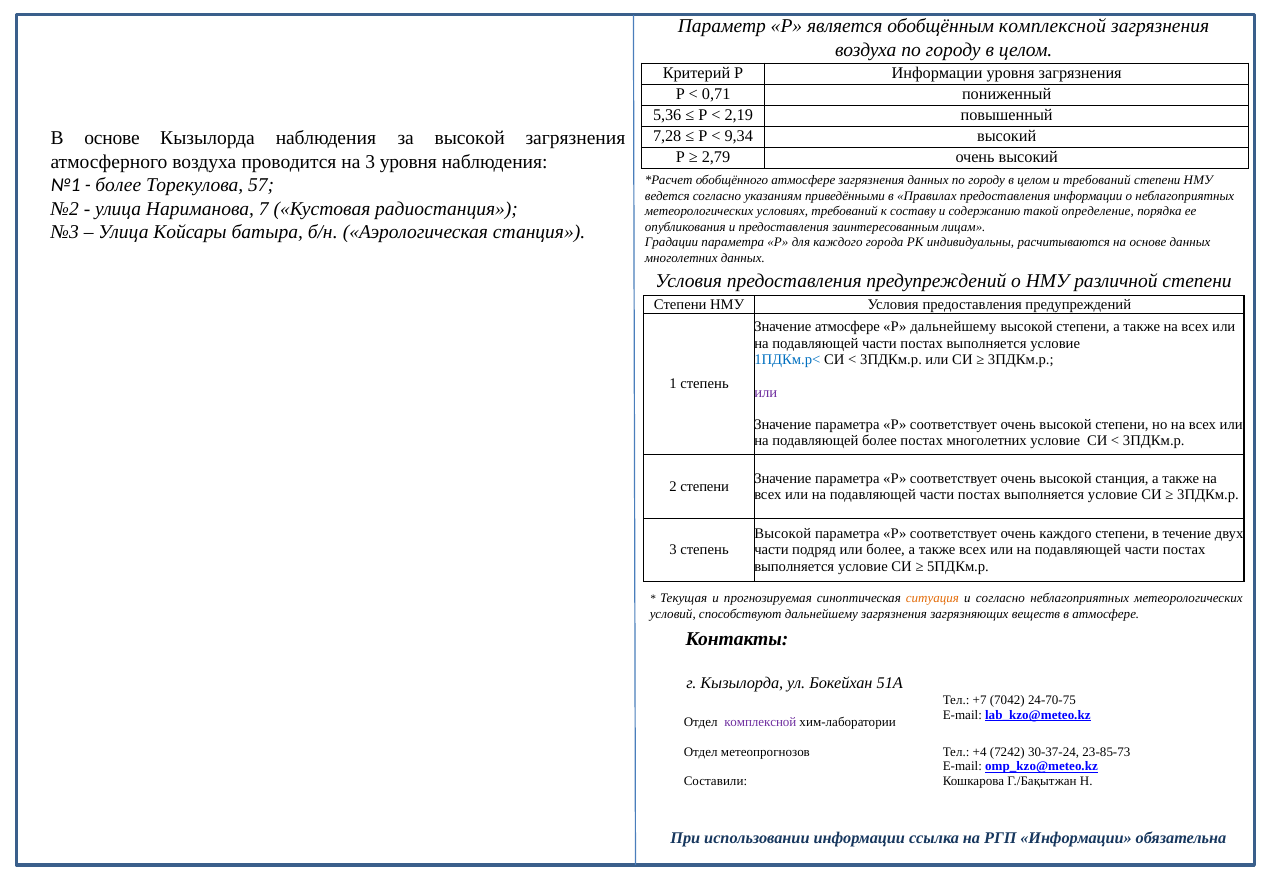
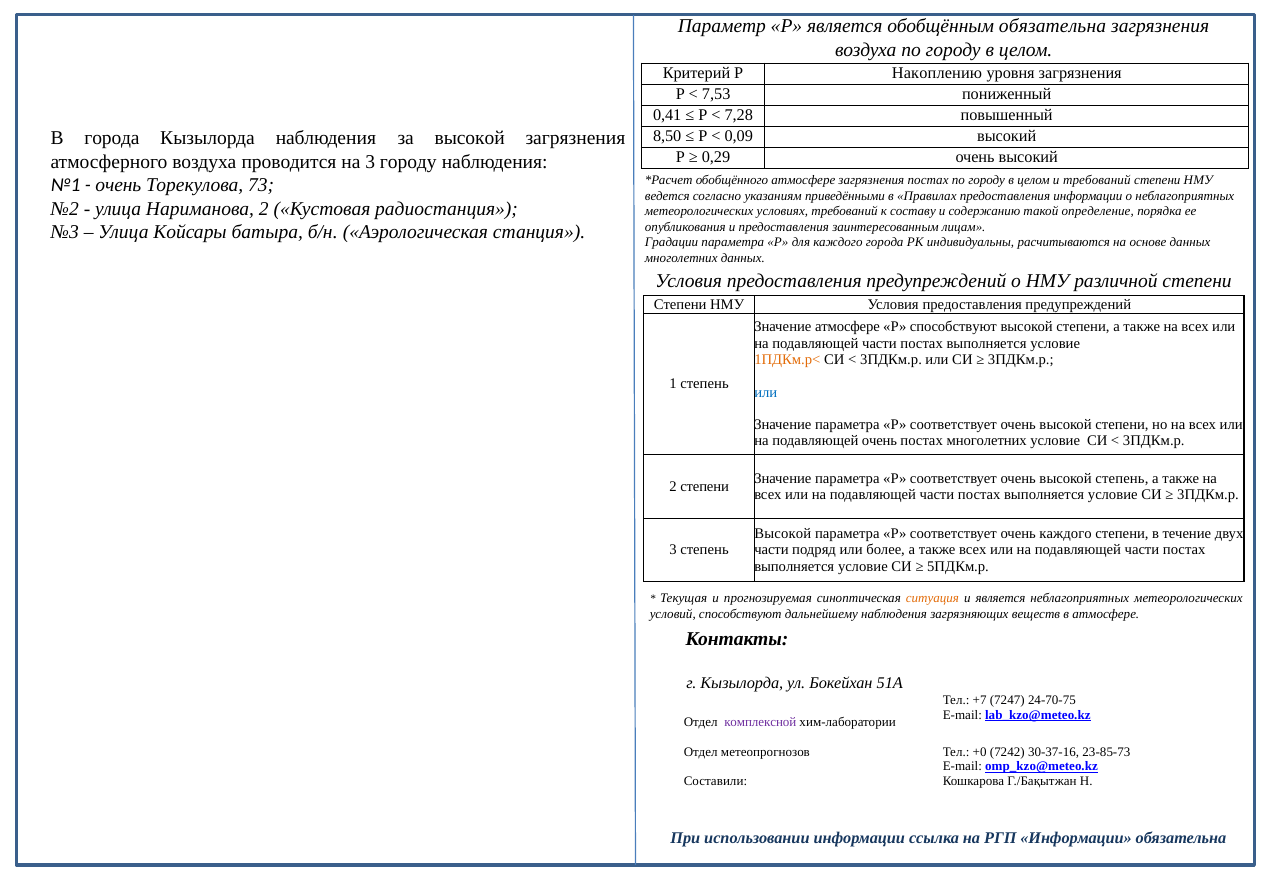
обобщённым комплексной: комплексной -> обязательна (1053, 26)
Р Информации: Информации -> Накоплению (937, 73)
0,71: 0,71 -> 7,53 (716, 94)
5,36: 5,36 -> 0,41 (667, 115)
2,19: 2,19 -> 7,28 (739, 115)
7,28: 7,28 -> 8,50 (667, 136)
9,34: 9,34 -> 0,09 (739, 136)
В основе: основе -> города (112, 138)
2,79: 2,79 -> 0,29 (716, 157)
3 уровня: уровня -> городу (408, 162)
загрязнения данных: данных -> постах (928, 180)
более: более -> очень (118, 185)
57: 57 -> 73 (261, 185)
Нариманова 7: 7 -> 2 (264, 209)
Р дальнейшему: дальнейшему -> способствуют (953, 327)
1ПДКм.р< colour: blue -> orange (787, 360)
или colour: purple -> blue (766, 392)
подавляющей более: более -> очень (880, 441)
высокой станция: станция -> степень (1122, 478)
и согласно: согласно -> является (1000, 598)
дальнейшему загрязнения: загрязнения -> наблюдения (894, 614)
7042: 7042 -> 7247 (1007, 701)
+4: +4 -> +0 (980, 752)
30-37-24: 30-37-24 -> 30-37-16 (1054, 752)
